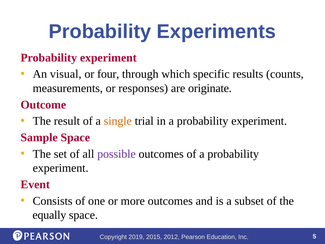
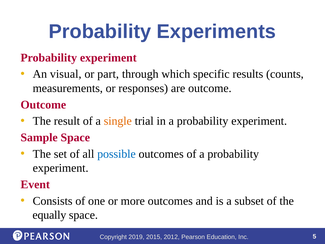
four: four -> part (108, 74)
are originate: originate -> outcome (210, 88)
possible colour: purple -> blue (116, 154)
